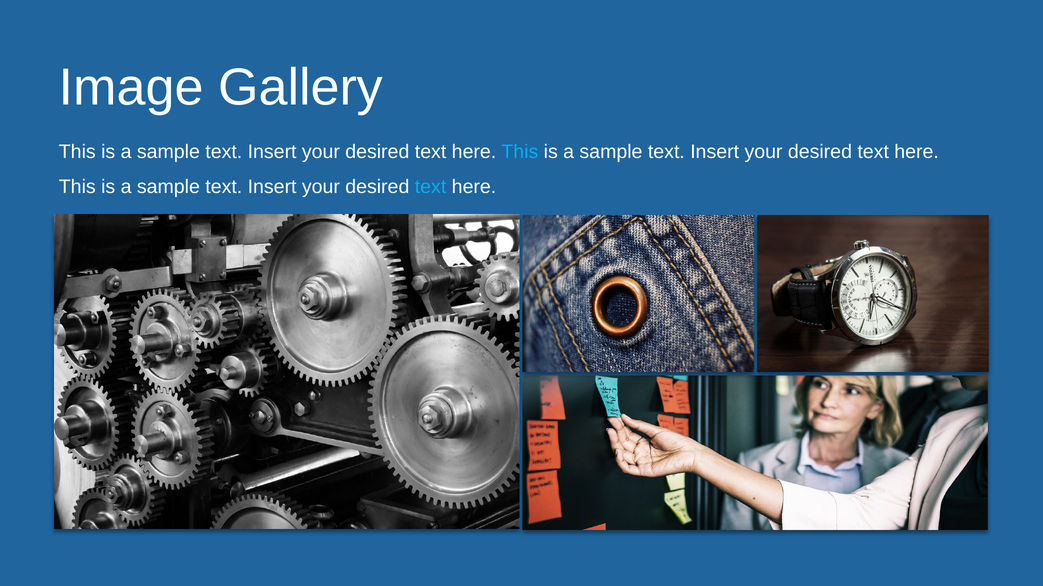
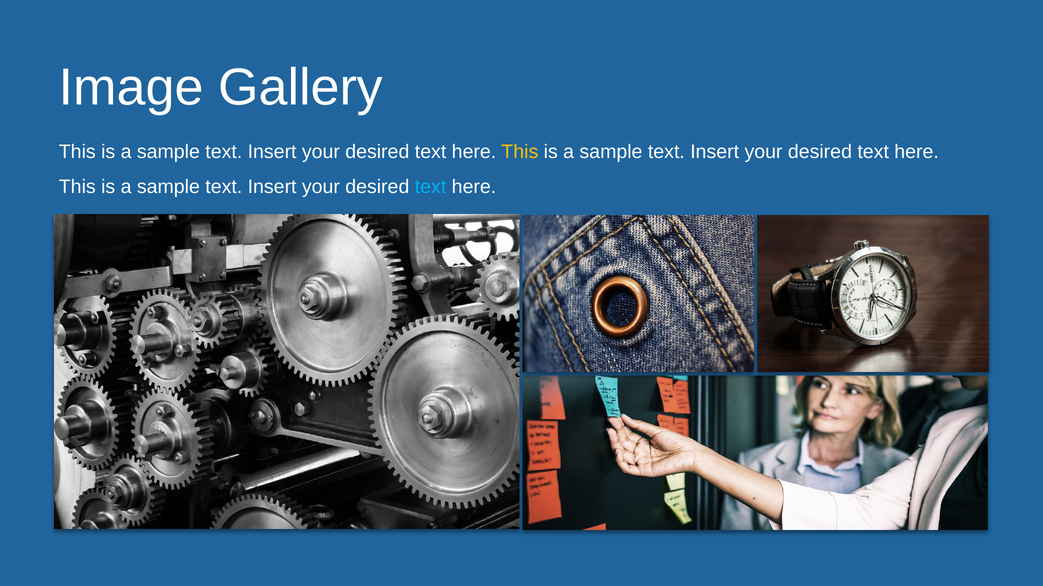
This colour: light blue -> yellow (520, 152)
